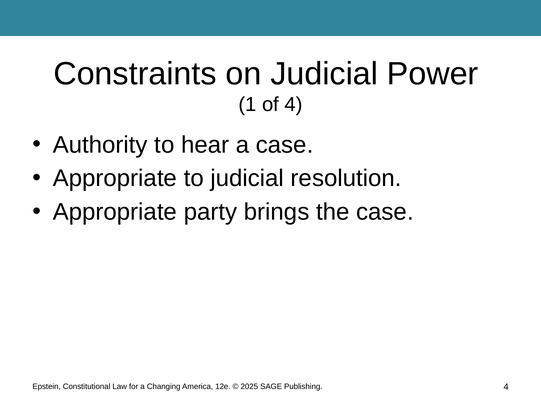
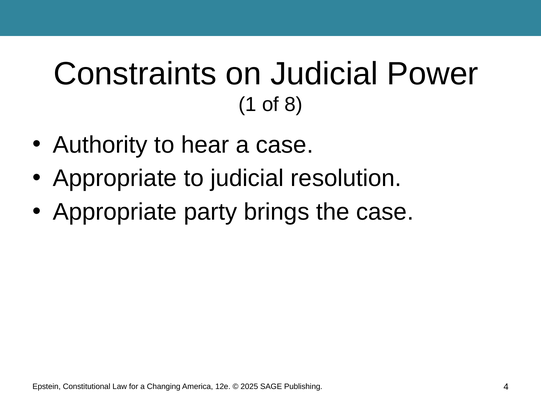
of 4: 4 -> 8 (294, 105)
